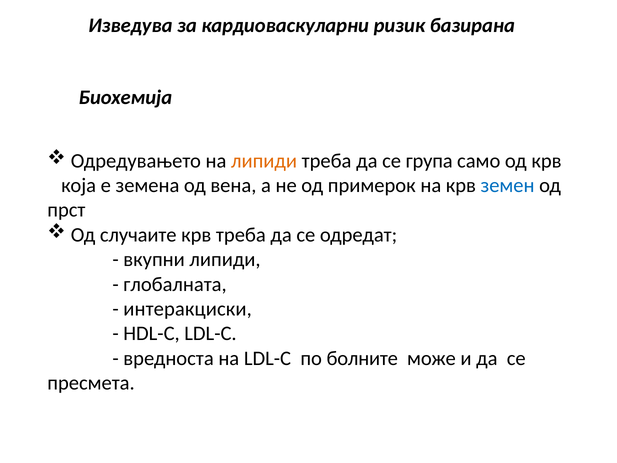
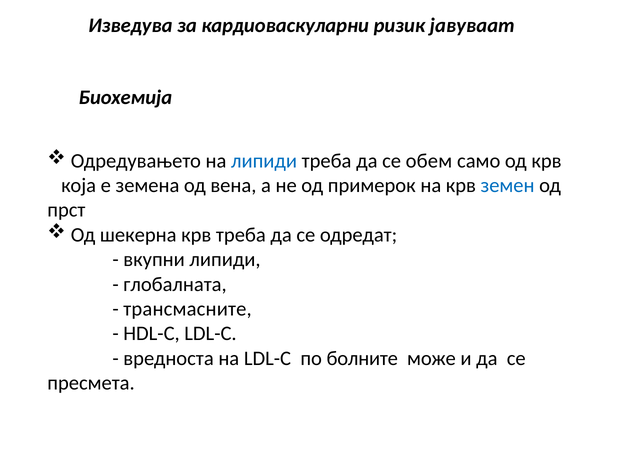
базирана: базирана -> јавуваат (472, 26)
липиди colour: orange -> blue (264, 161)
група: група -> обем (429, 161)
случаите: случаите -> шекерна (138, 235)
интеракциски: интеракциски -> трансмасните (188, 309)
